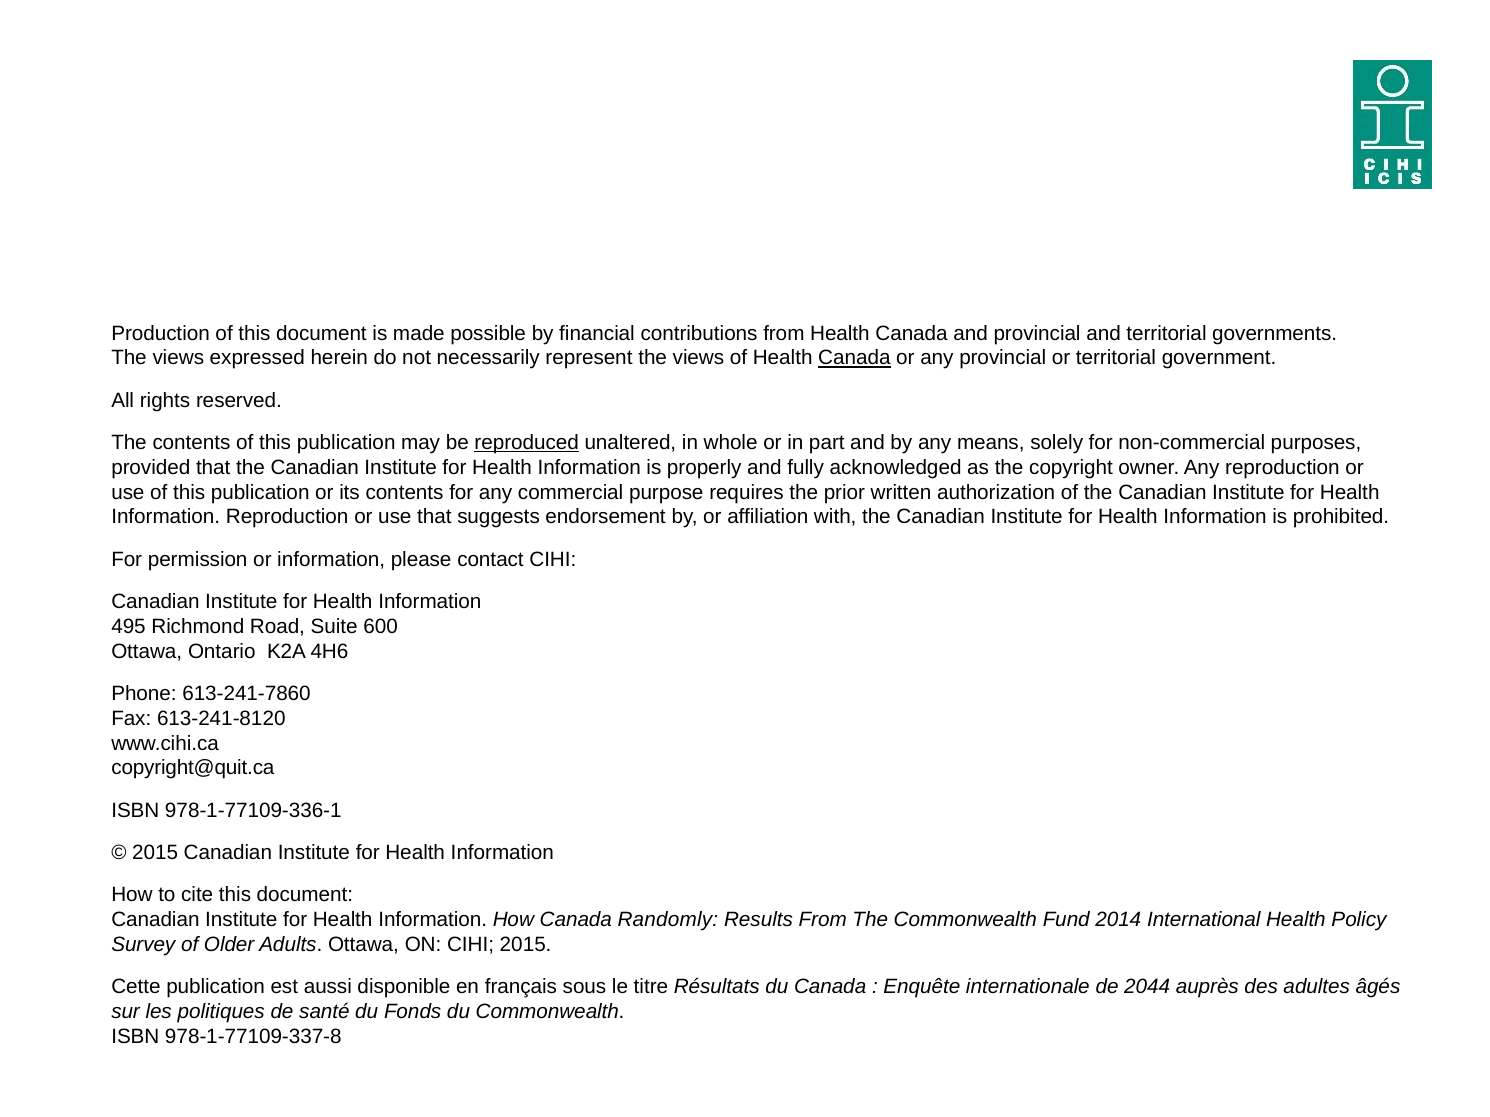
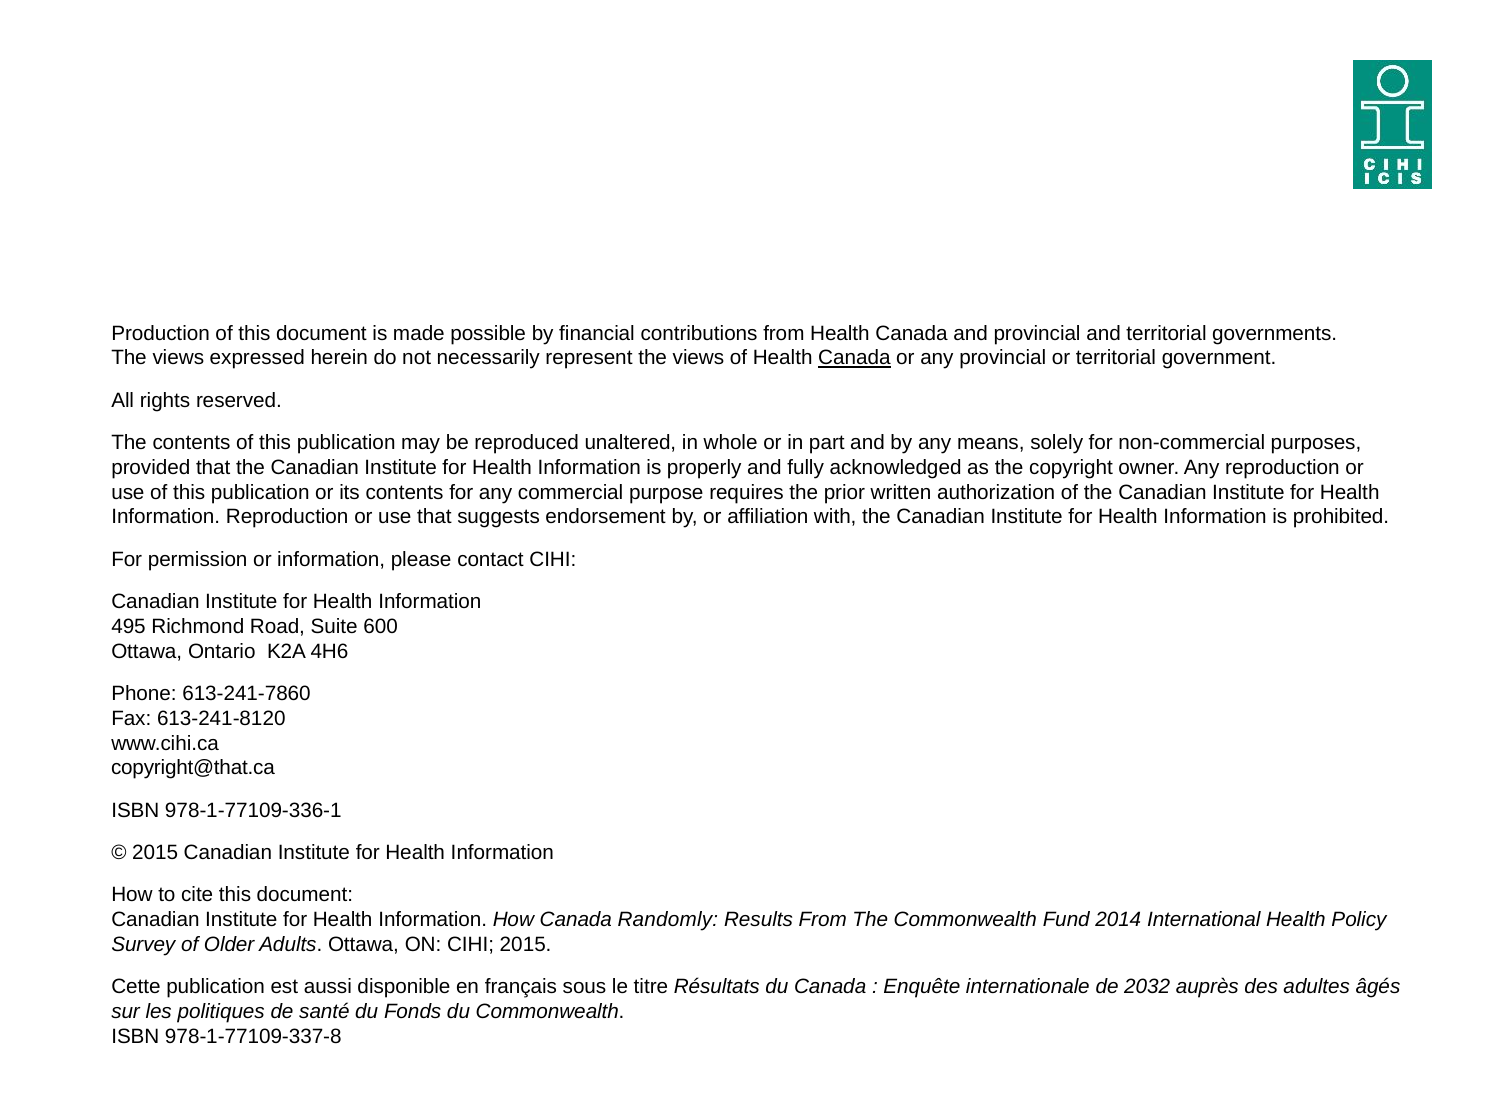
reproduced underline: present -> none (527, 443)
copyright@quit.ca: copyright@quit.ca -> copyright@that.ca (193, 768)
2044: 2044 -> 2032 (1147, 987)
